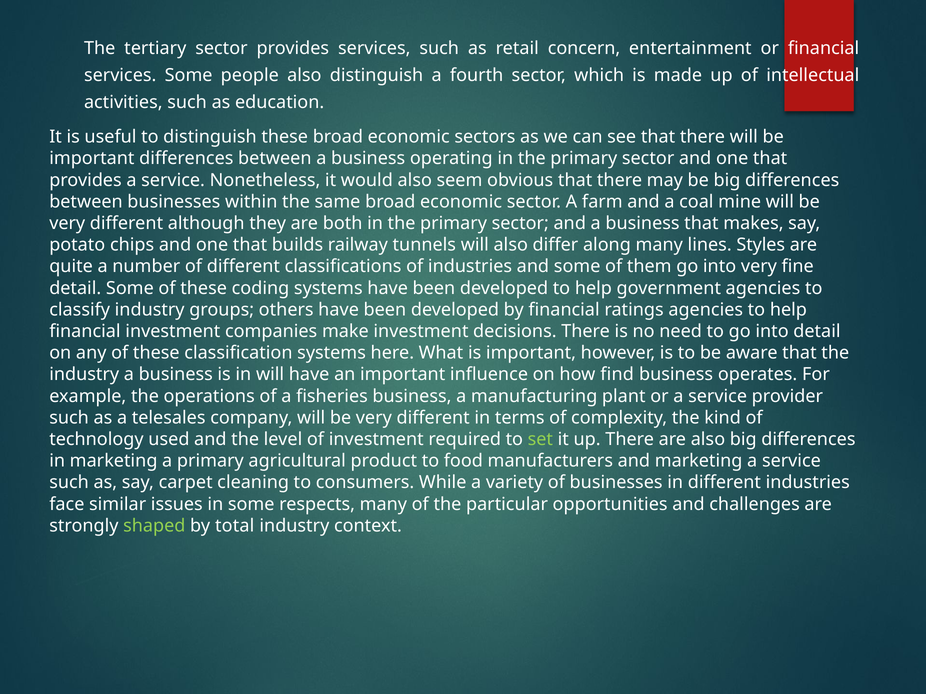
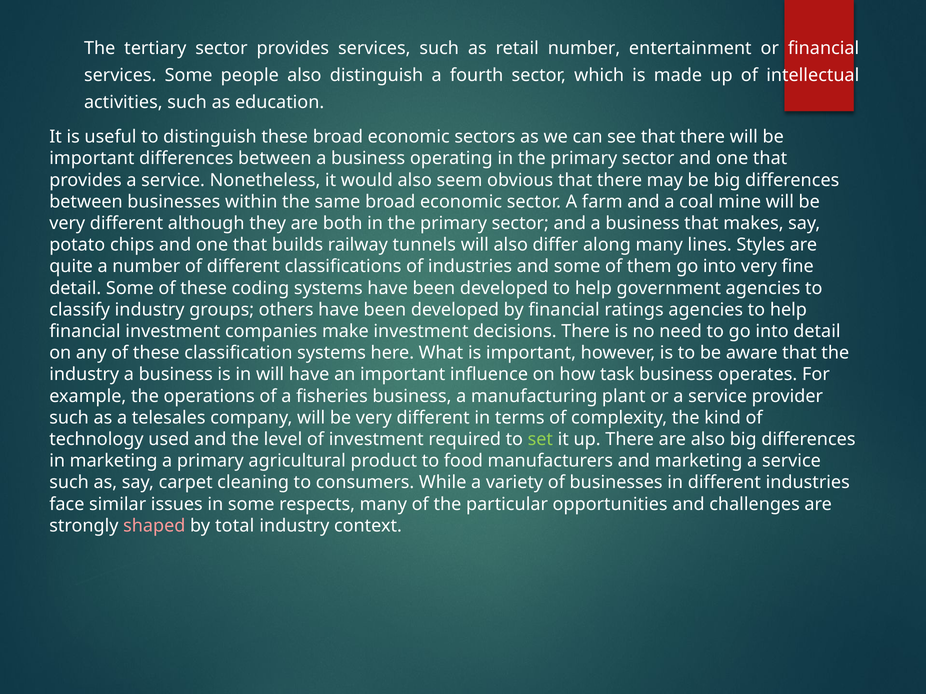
retail concern: concern -> number (584, 48)
find: find -> task (617, 375)
shaped colour: light green -> pink (154, 526)
